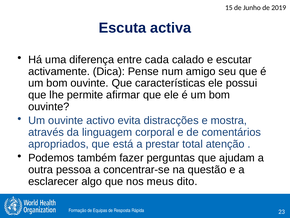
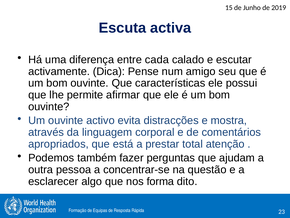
meus: meus -> forma (160, 181)
